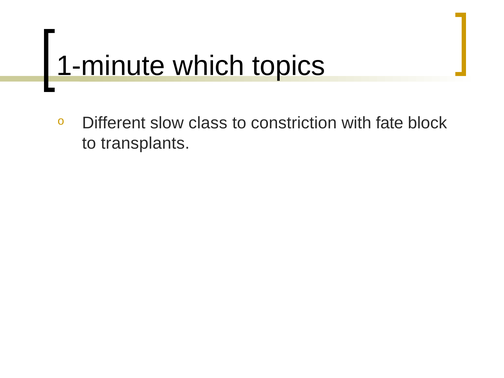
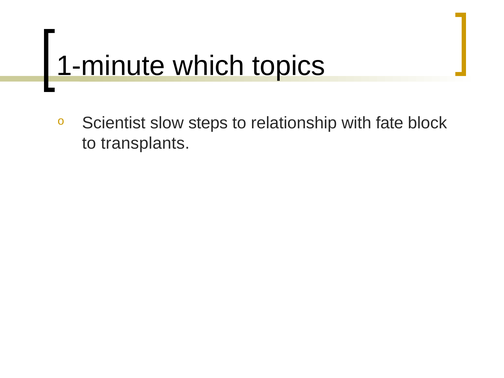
Different: Different -> Scientist (114, 123)
class: class -> steps (208, 123)
constriction: constriction -> relationship (294, 123)
